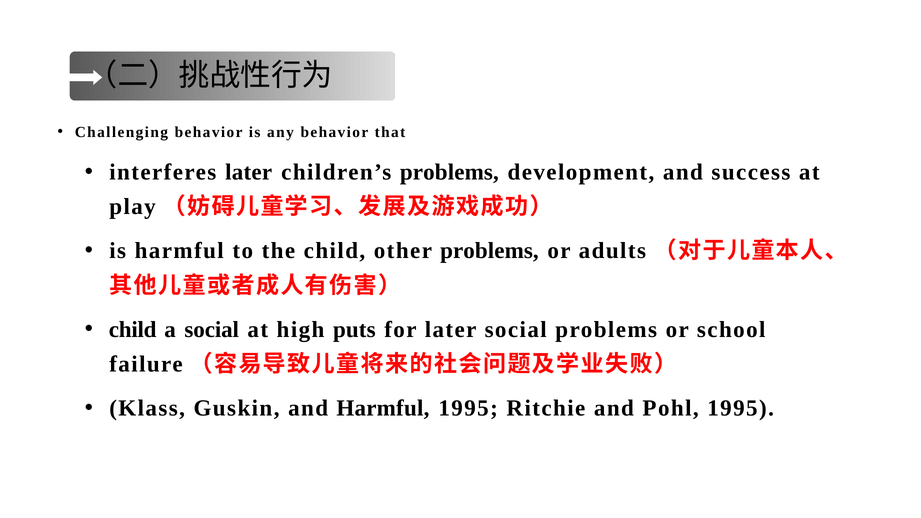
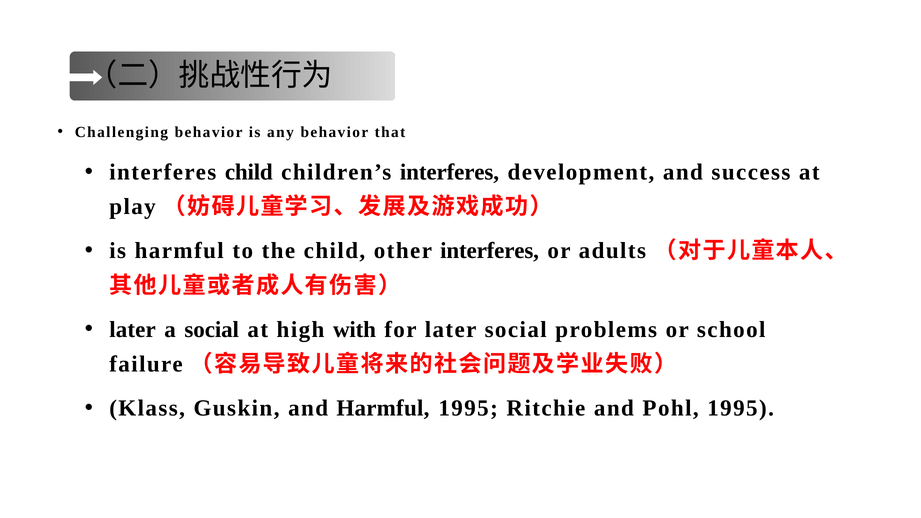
interferes later: later -> child (249, 172)
children’s problems: problems -> interferes (450, 172)
other problems: problems -> interferes (490, 251)
child: child -> later (133, 330)
puts: puts -> with (354, 330)
